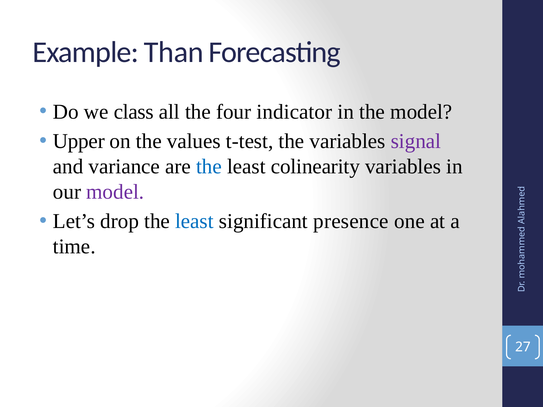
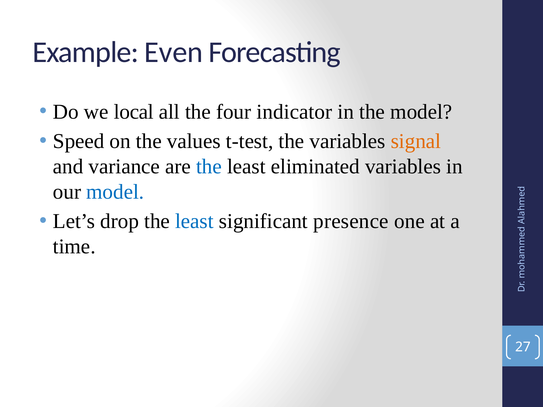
Than: Than -> Even (174, 52)
class: class -> local (134, 112)
Upper: Upper -> Speed (79, 141)
signal colour: purple -> orange (416, 141)
colinearity: colinearity -> eliminated (315, 167)
model colour: purple -> blue (115, 192)
